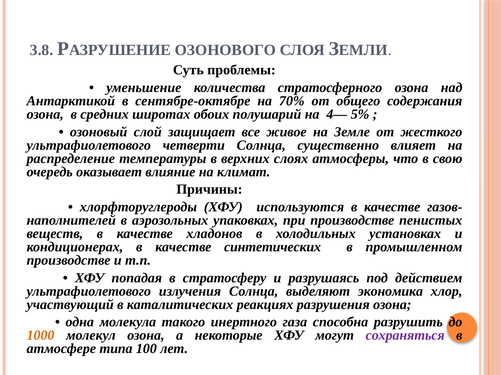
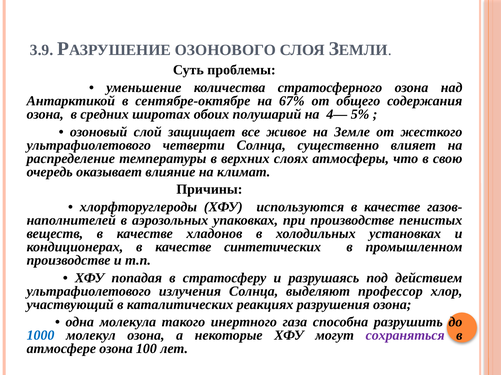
3.8: 3.8 -> 3.9 (42, 50)
70%: 70% -> 67% (292, 101)
экономика: экономика -> профессор (390, 292)
1000 colour: orange -> blue (41, 336)
атмосфере типа: типа -> озона (116, 349)
